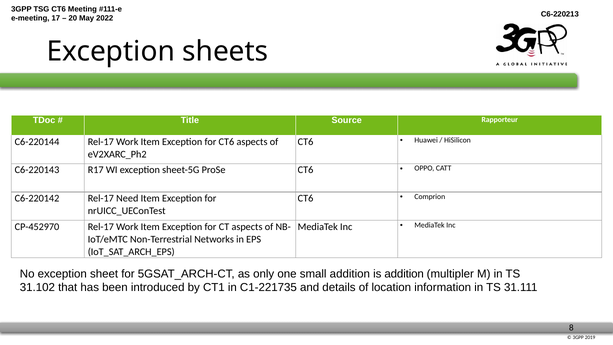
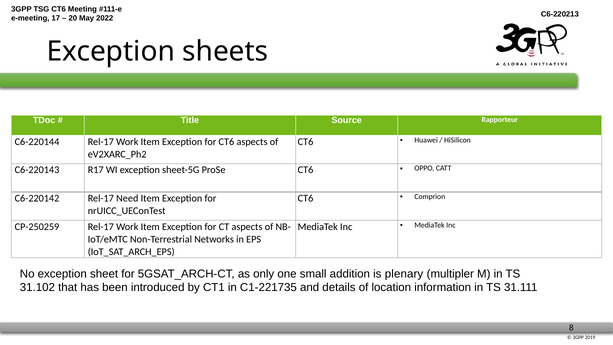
CP-452970: CP-452970 -> CP-250259 (37, 227)
is addition: addition -> plenary (404, 274)
